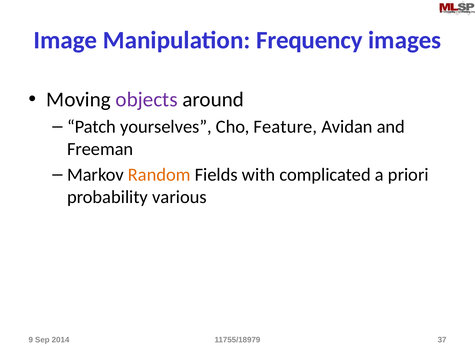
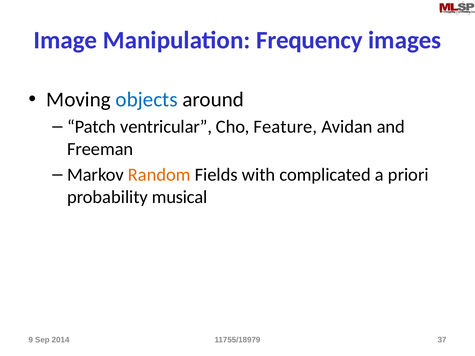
objects colour: purple -> blue (147, 100)
yourselves: yourselves -> ventricular (166, 127)
various: various -> musical (180, 197)
